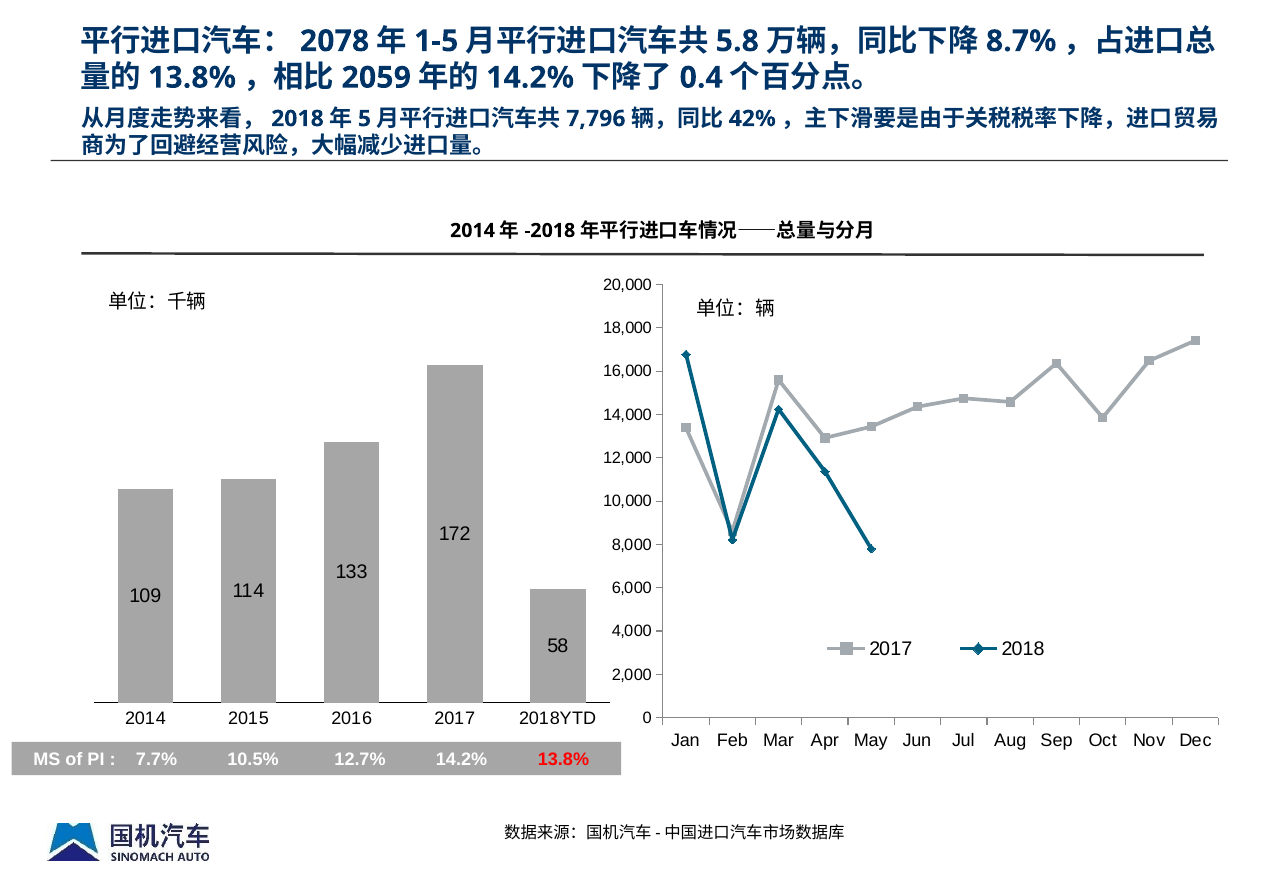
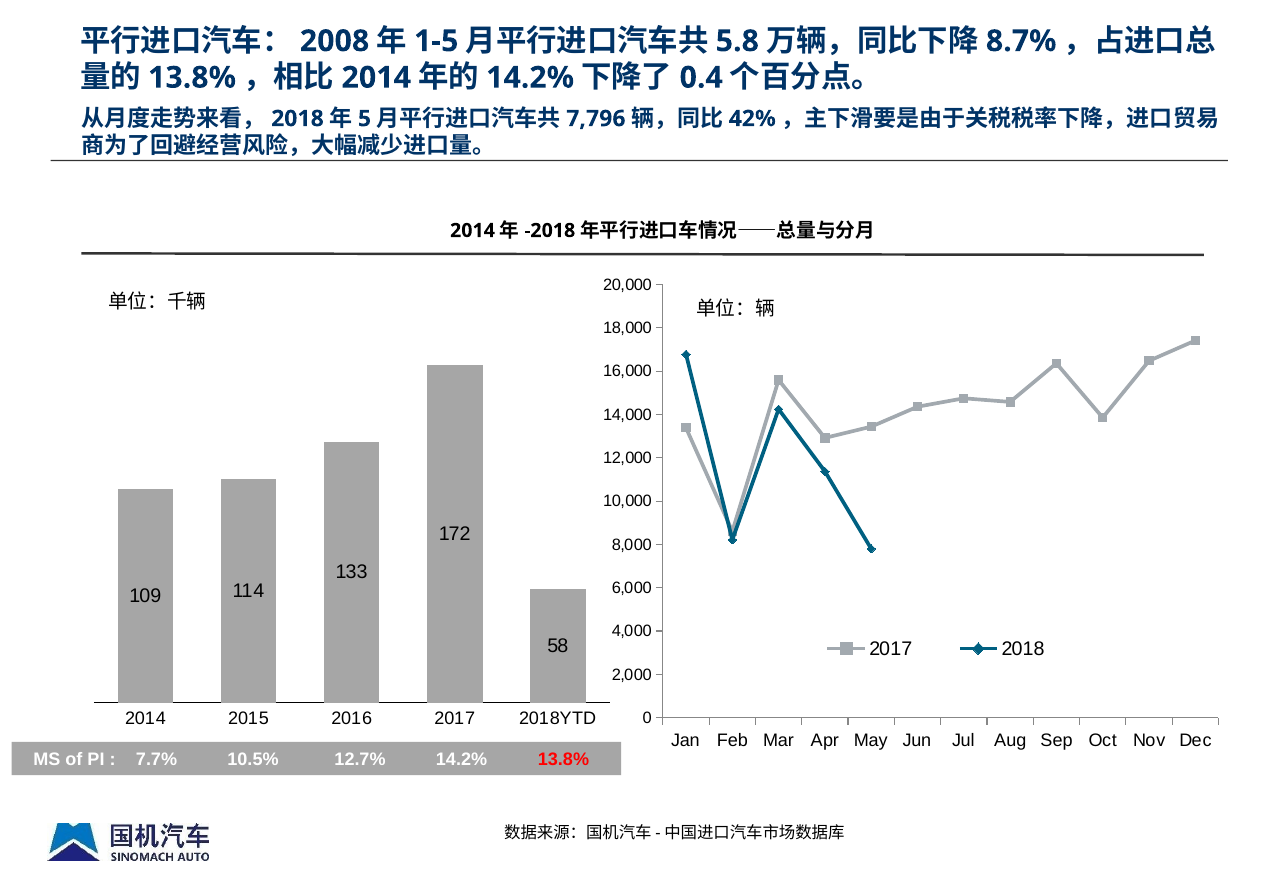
2078: 2078 -> 2008 (335, 41)
2059: 2059 -> 2014 (376, 78)
